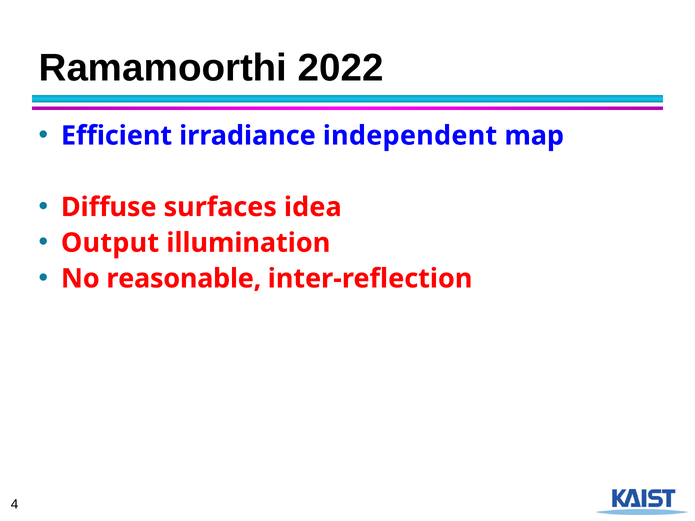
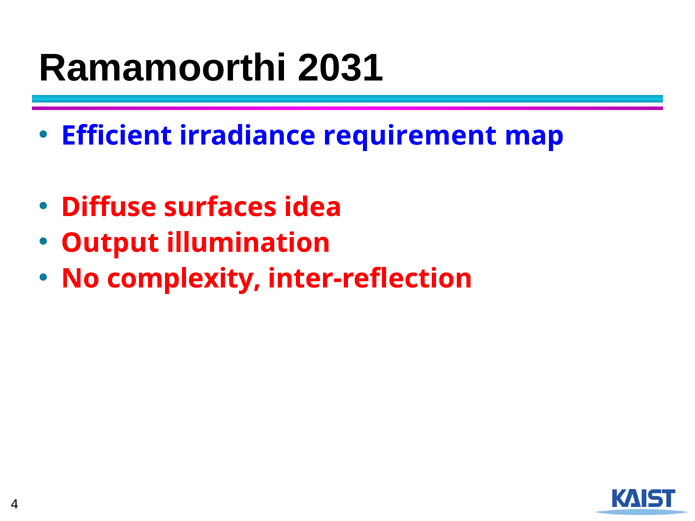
2022: 2022 -> 2031 (341, 68)
independent: independent -> requirement (410, 136)
reasonable: reasonable -> complexity (184, 279)
